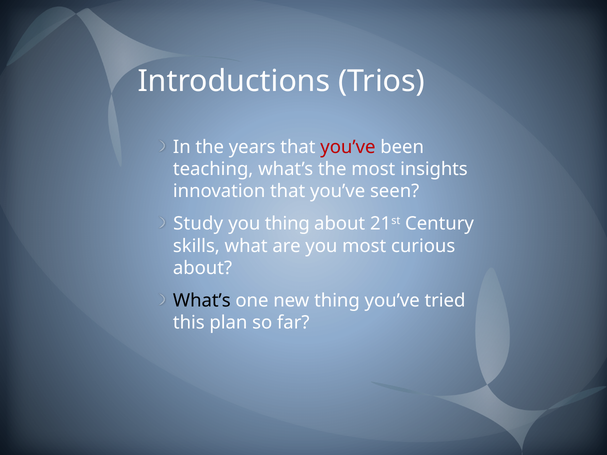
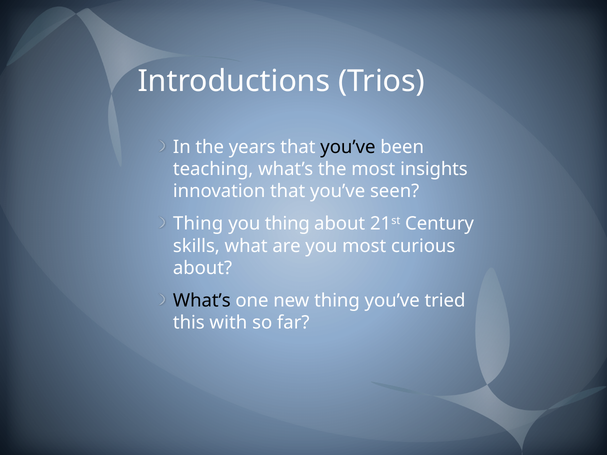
you’ve colour: red -> black (348, 147)
Study: Study -> Thing (198, 224)
plan: plan -> with (228, 323)
